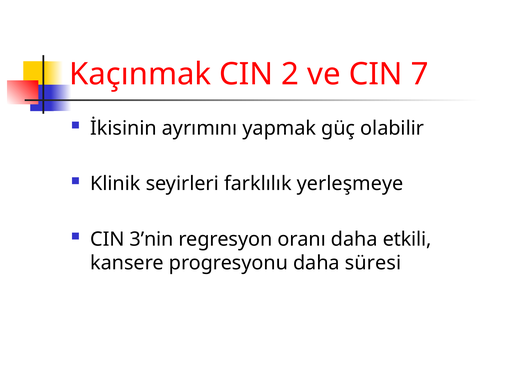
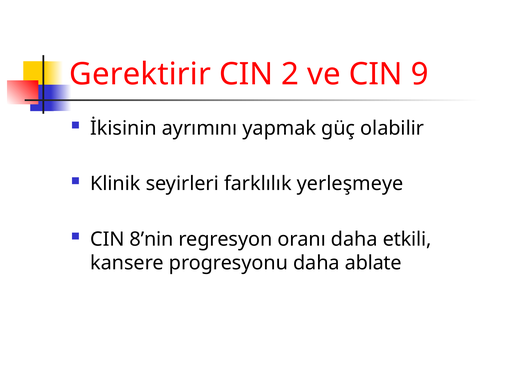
Kaçınmak: Kaçınmak -> Gerektirir (140, 74)
7: 7 -> 9 (420, 74)
3’nin: 3’nin -> 8’nin (152, 240)
süresi: süresi -> ablate (373, 263)
